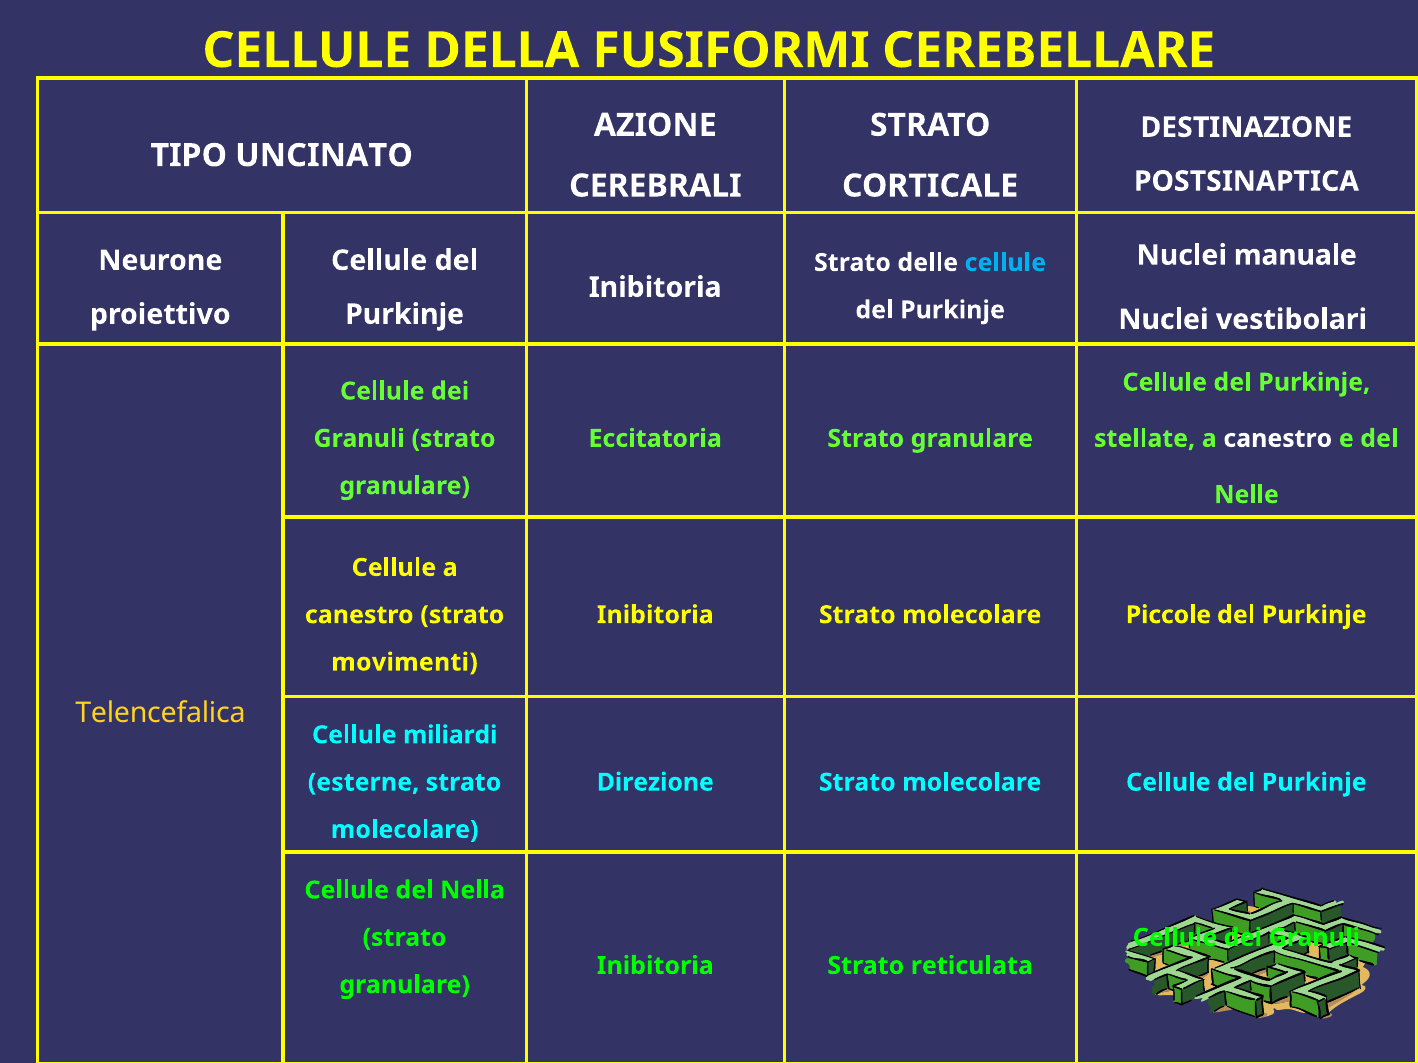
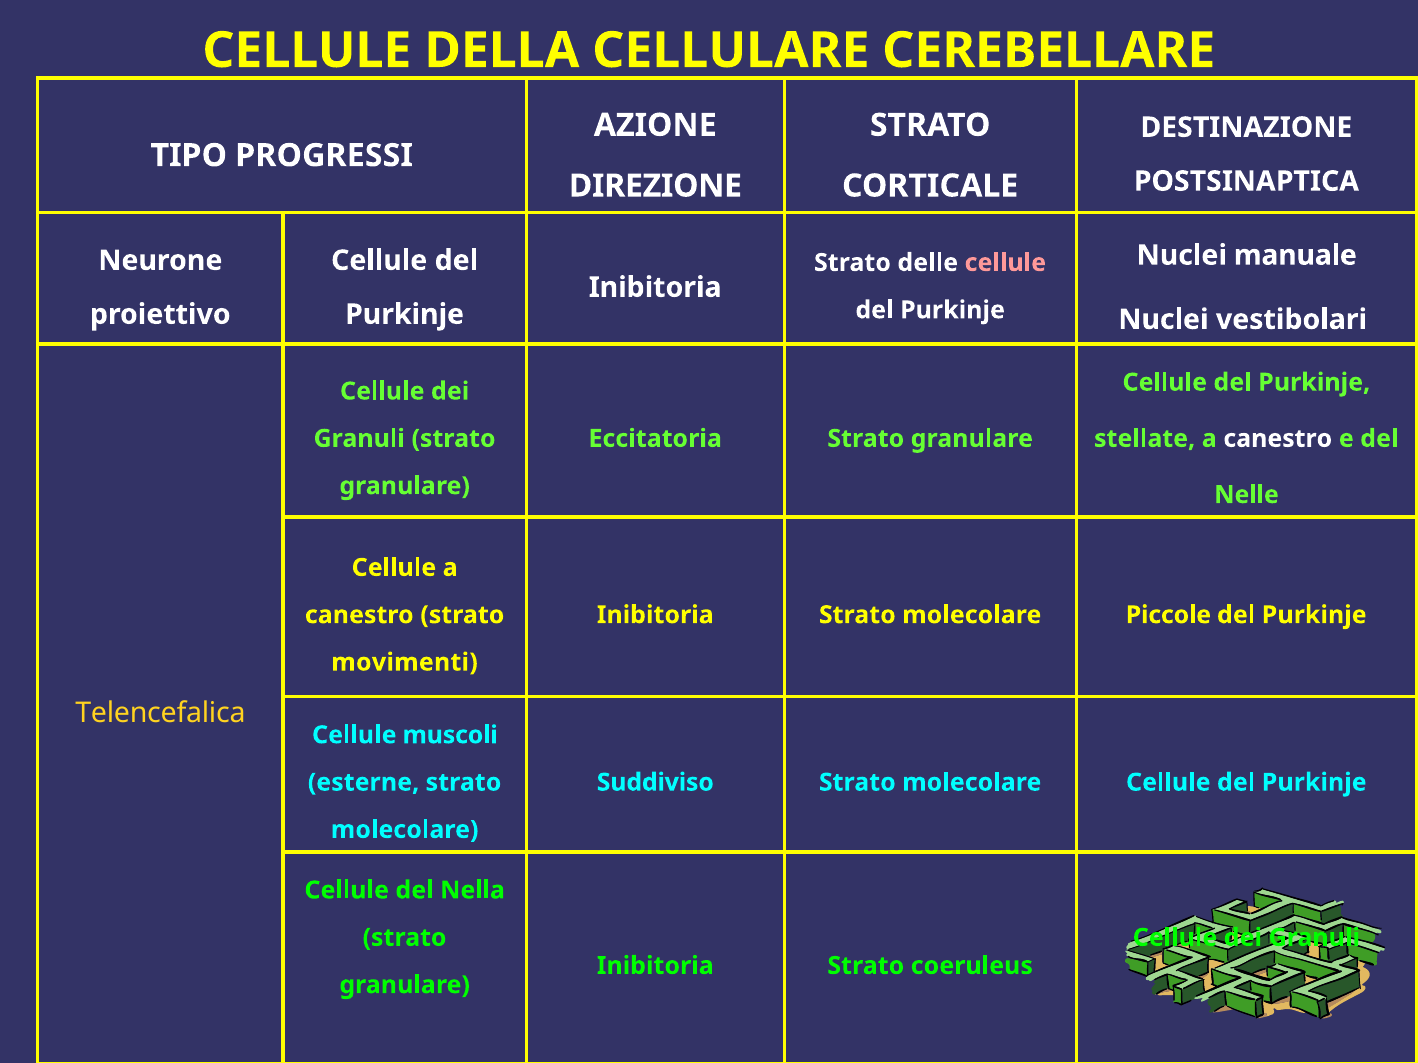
FUSIFORMI: FUSIFORMI -> CELLULARE (731, 51)
UNCINATO: UNCINATO -> PROGRESSI (324, 156)
CEREBRALI: CEREBRALI -> DIREZIONE (655, 186)
cellule colour: light blue -> pink (1005, 263)
miliardi: miliardi -> muscoli (450, 735)
Direzione: Direzione -> Suddiviso (655, 783)
reticulata: reticulata -> coeruleus (972, 966)
